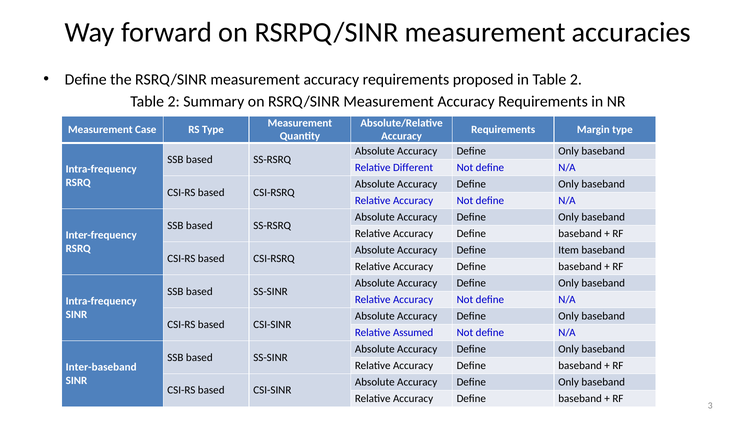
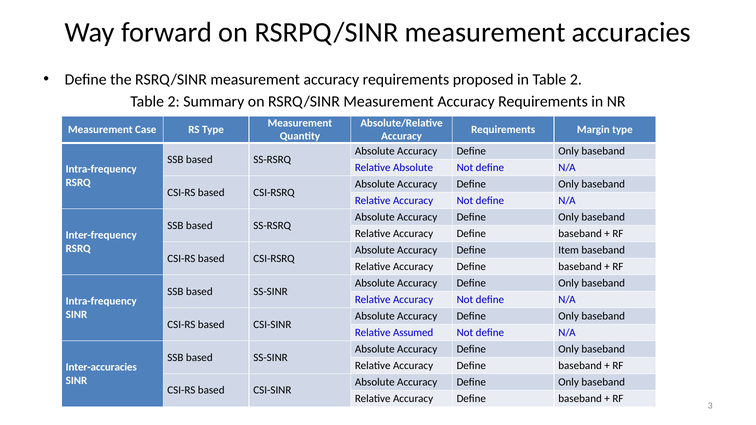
Relative Different: Different -> Absolute (413, 168)
Inter-baseband: Inter-baseband -> Inter-accuracies (101, 367)
